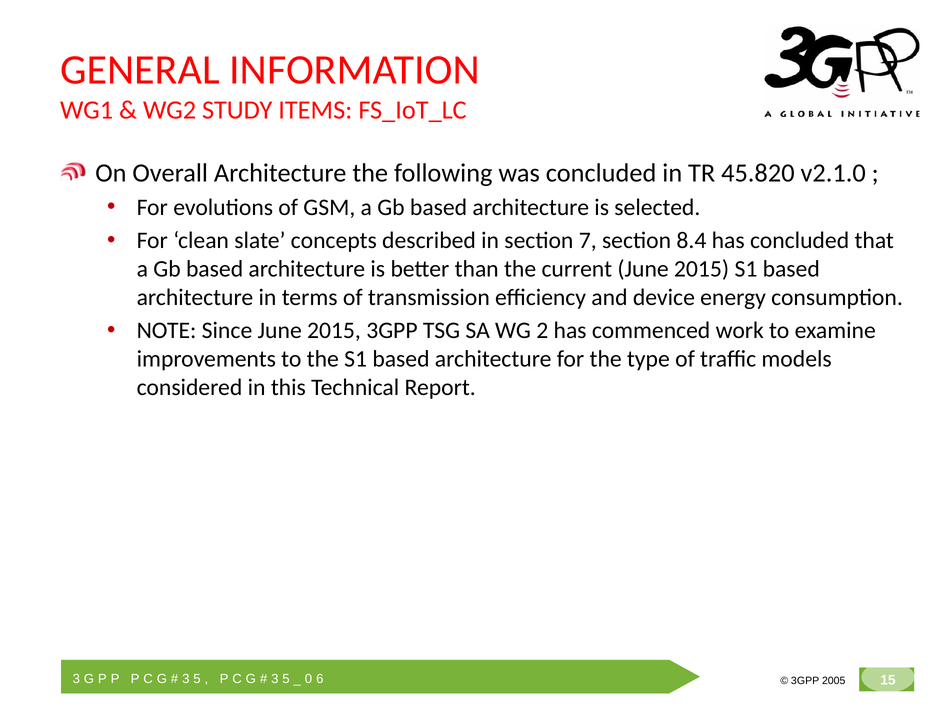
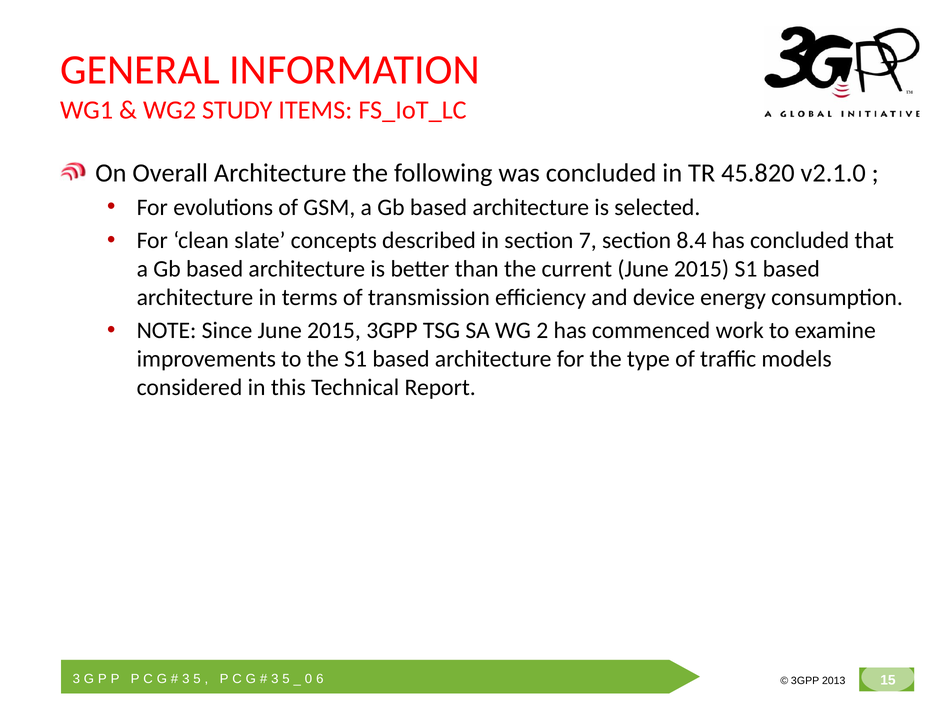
2005: 2005 -> 2013 (834, 681)
